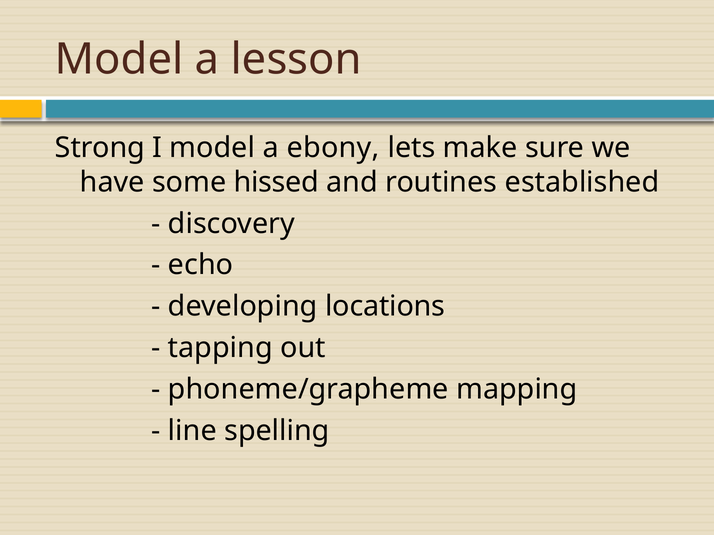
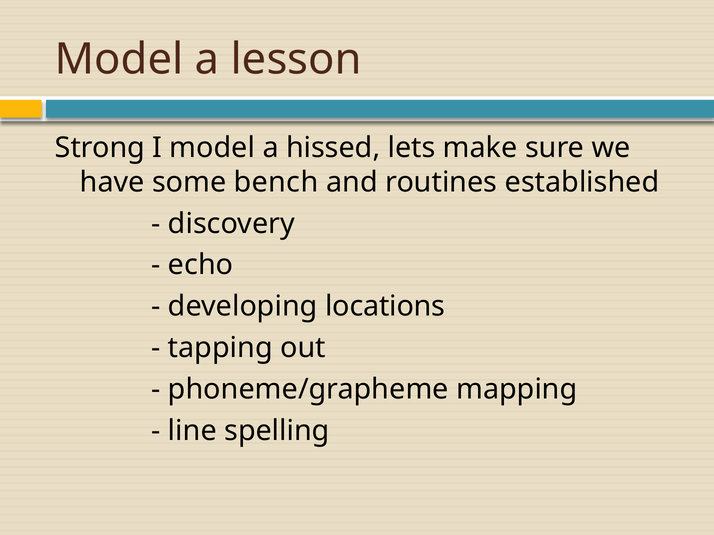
ebony: ebony -> hissed (333, 148)
hissed: hissed -> bench (276, 182)
